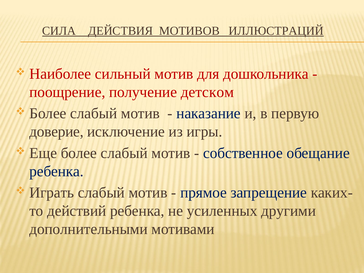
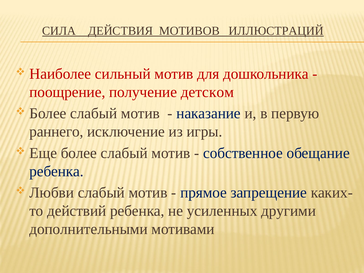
доверие: доверие -> раннего (56, 132)
Играть: Играть -> Любви (52, 193)
